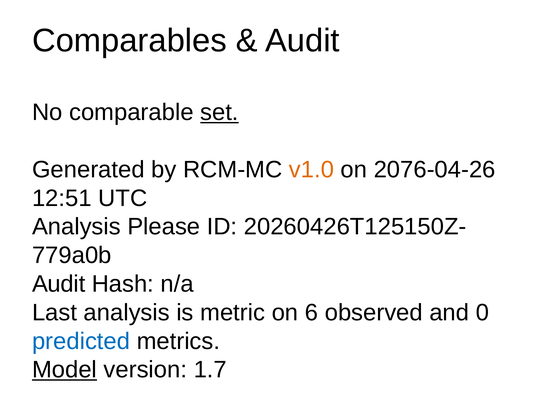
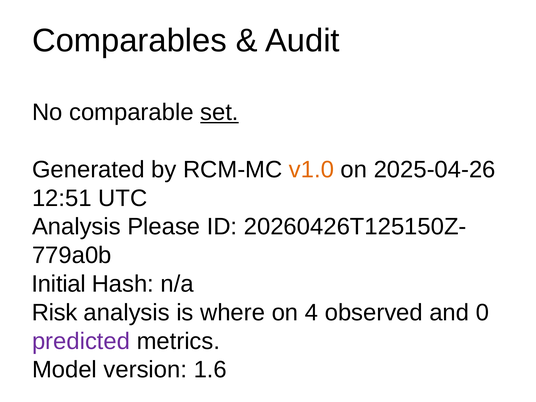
2076-04-26: 2076-04-26 -> 2025-04-26 (435, 170)
Audit: Audit -> Initial (59, 284)
Last: Last -> Risk (55, 313)
metric: metric -> where (233, 313)
6: 6 -> 4 (312, 313)
predicted colour: blue -> purple (81, 341)
Model underline: present -> none (65, 370)
1.7: 1.7 -> 1.6 (210, 370)
